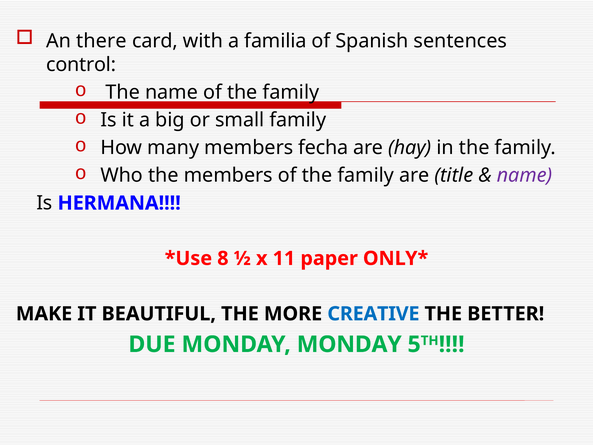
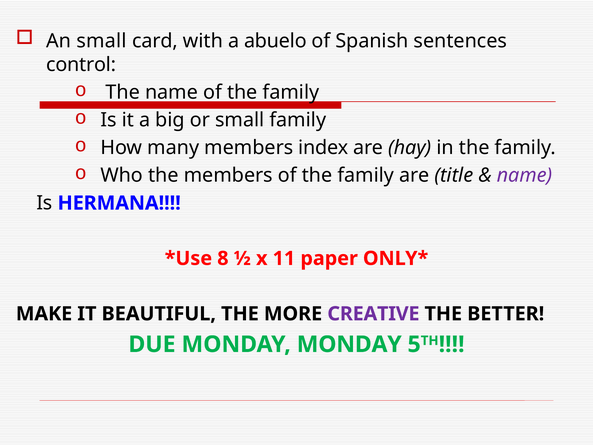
An there: there -> small (101, 41)
familia: familia -> abuelo (275, 41)
fecha: fecha -> index (323, 148)
CREATIVE colour: blue -> purple (373, 314)
